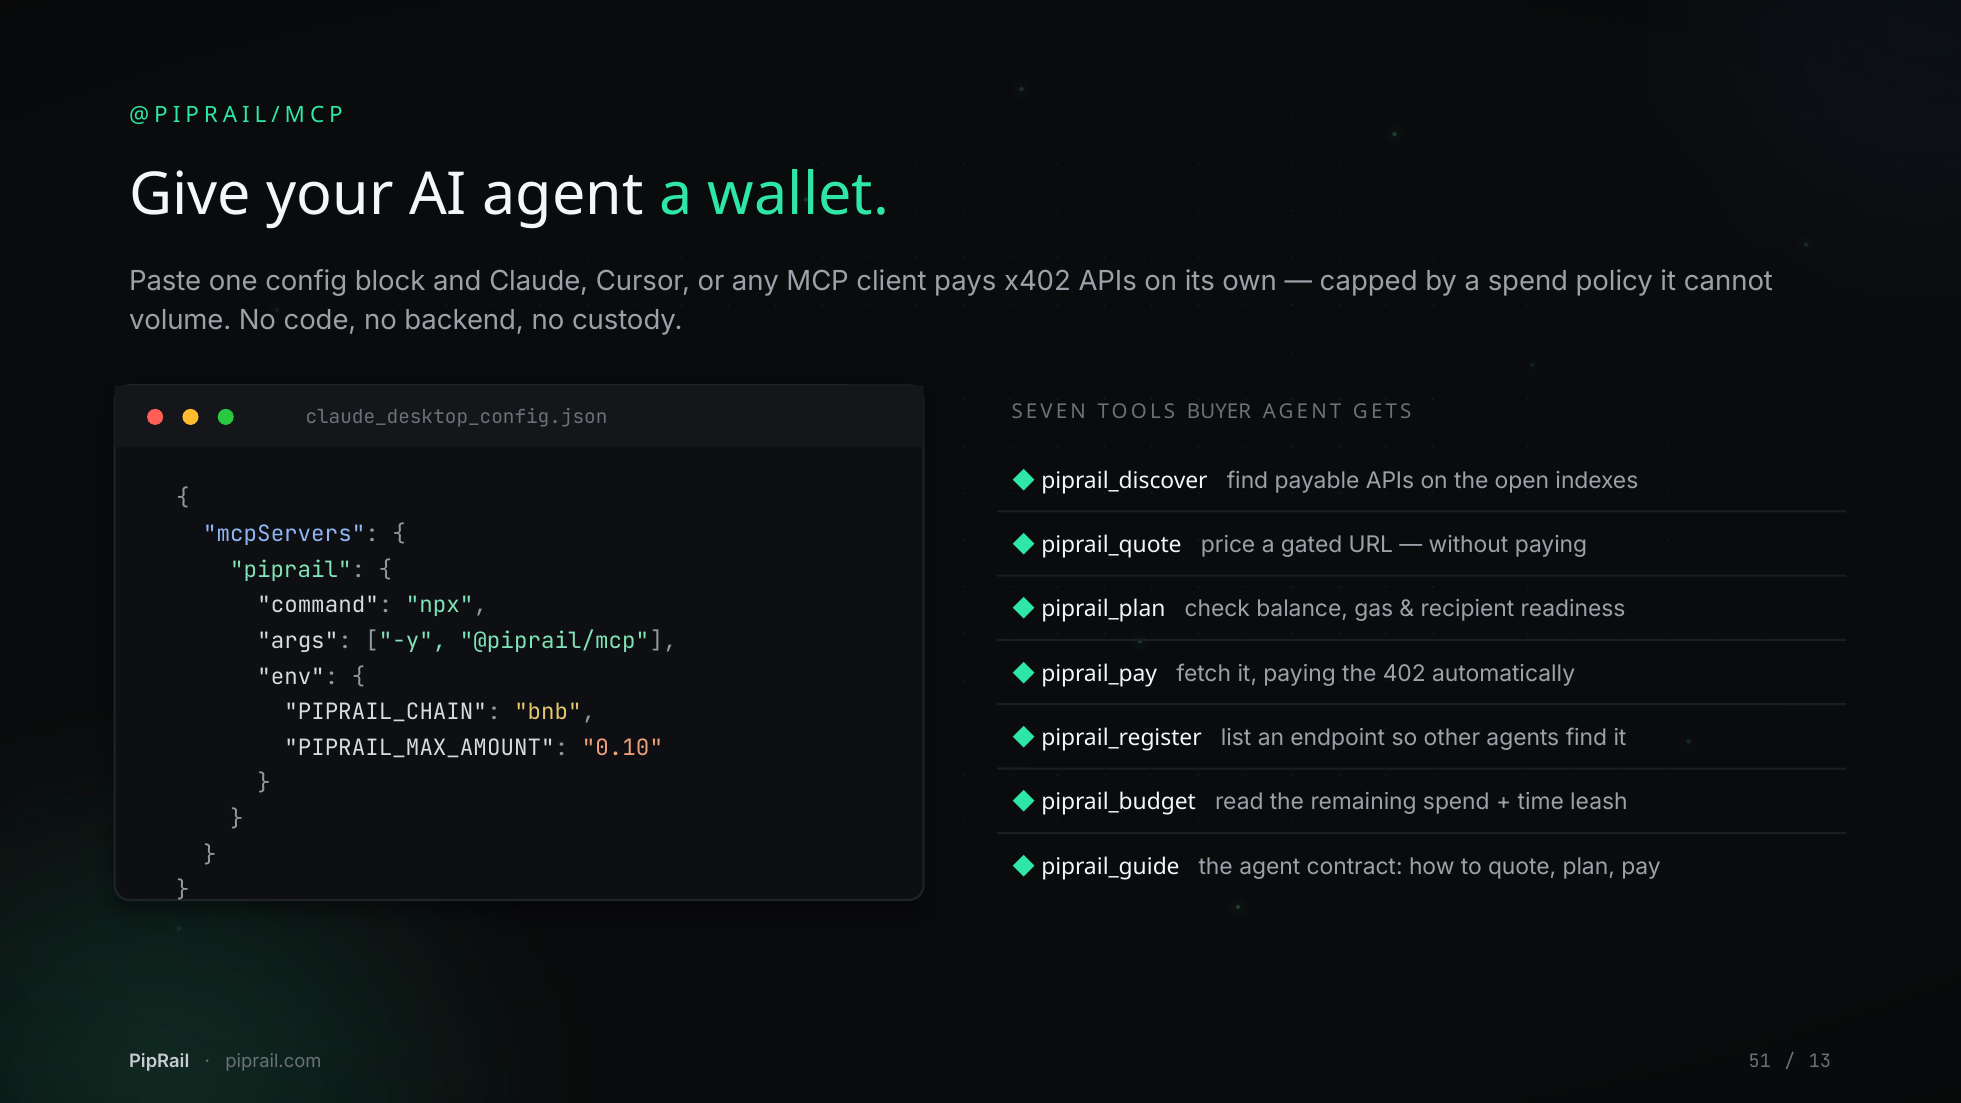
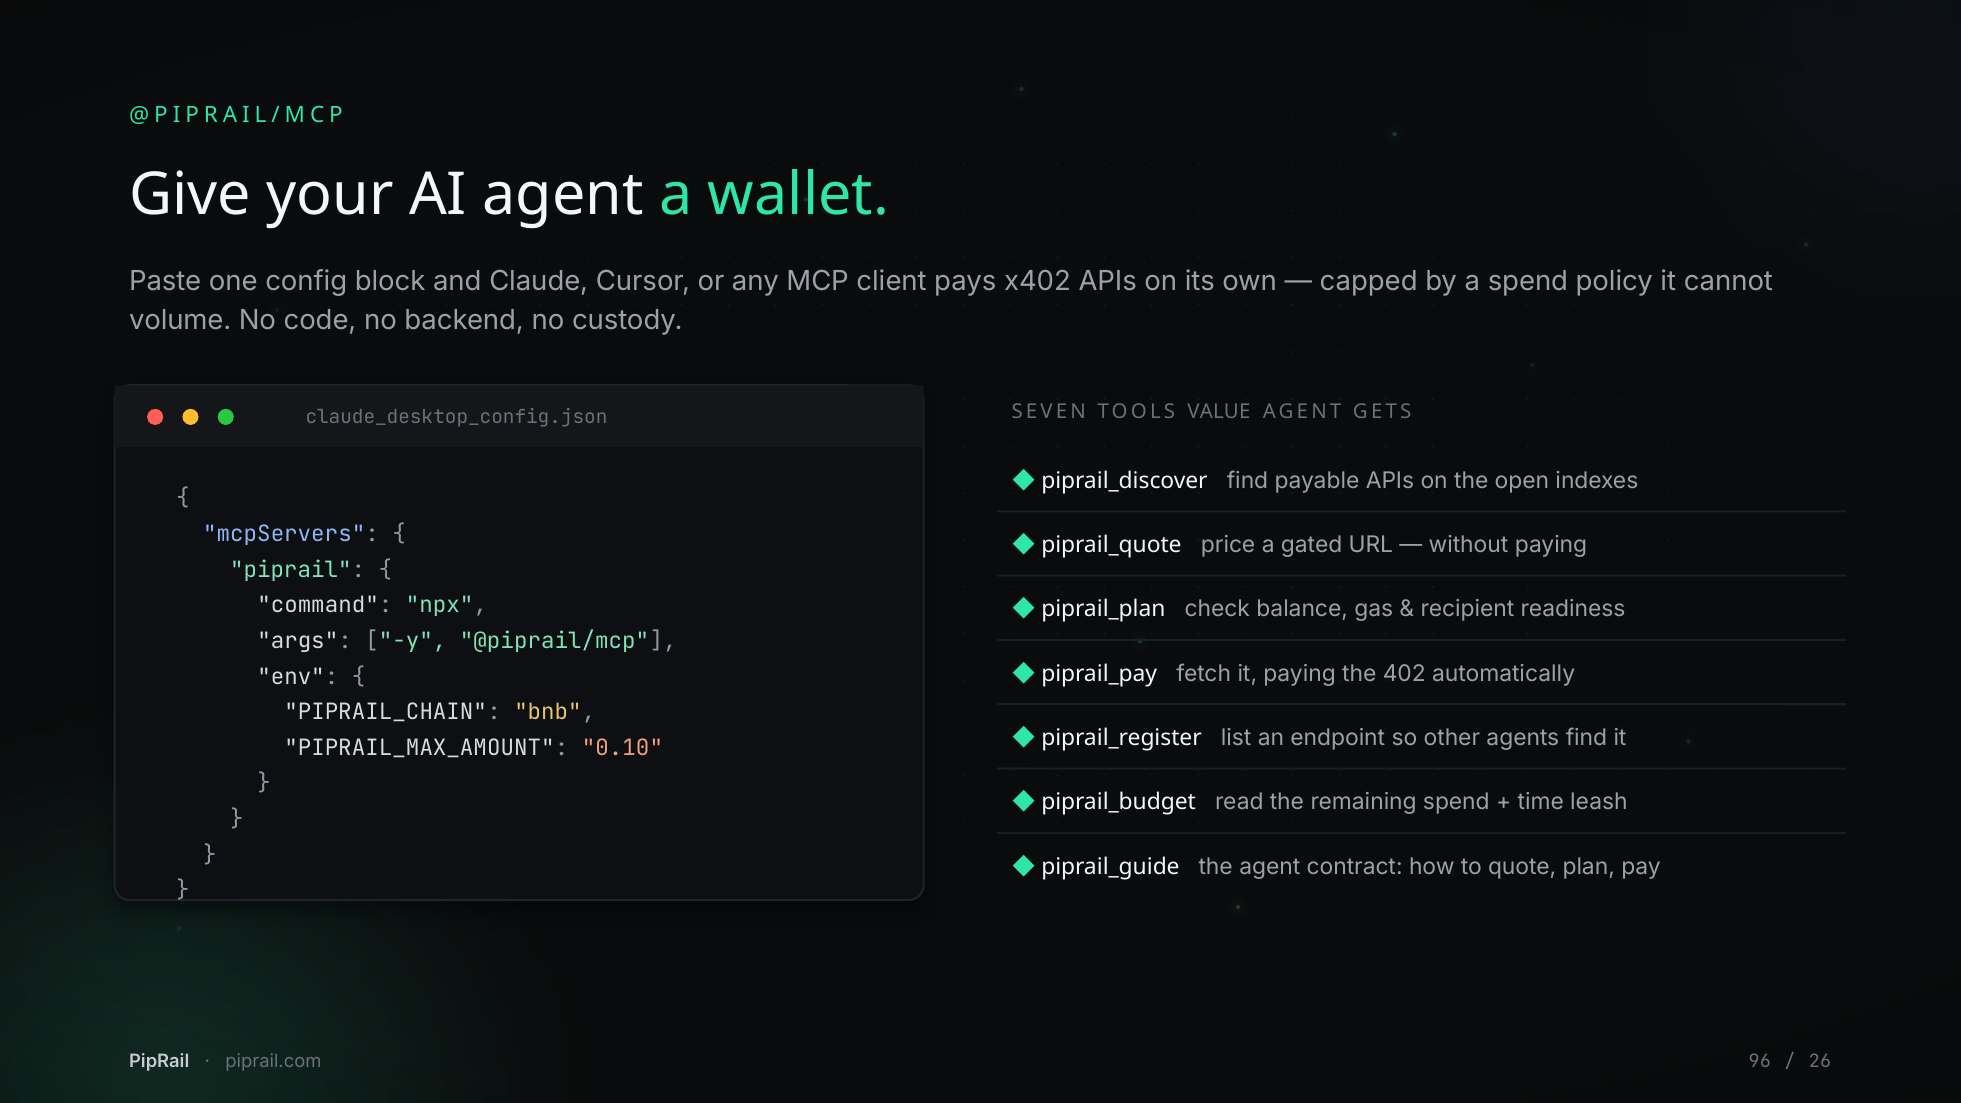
BUYER: BUYER -> VALUE (1219, 412)
51: 51 -> 96 (1760, 1062)
13: 13 -> 26 (1820, 1062)
